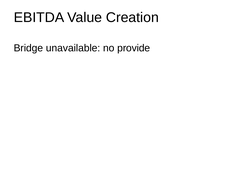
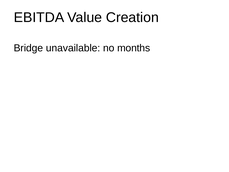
provide: provide -> months (134, 48)
